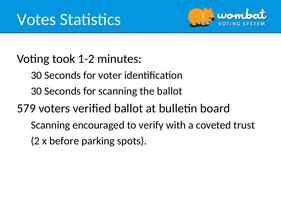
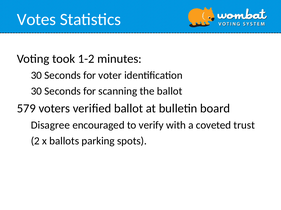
Scanning: Scanning -> Disagree (50, 125)
before: before -> ballots (64, 141)
